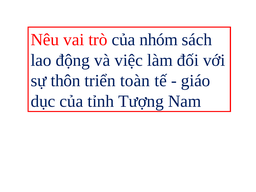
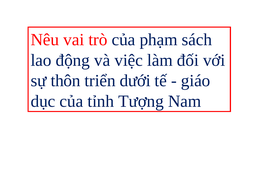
nhóm: nhóm -> phạm (159, 40)
toàn: toàn -> dưới (135, 81)
